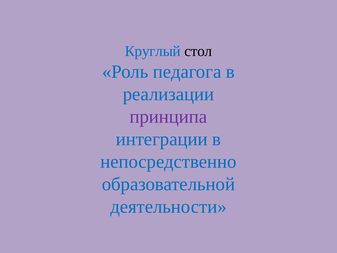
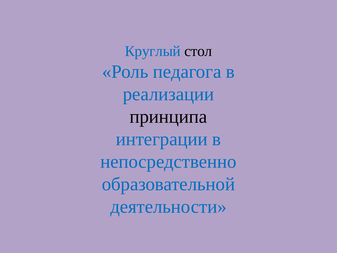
принципа colour: purple -> black (168, 117)
